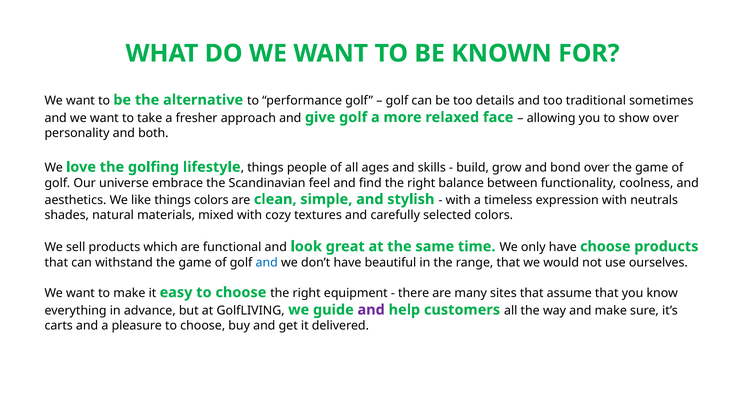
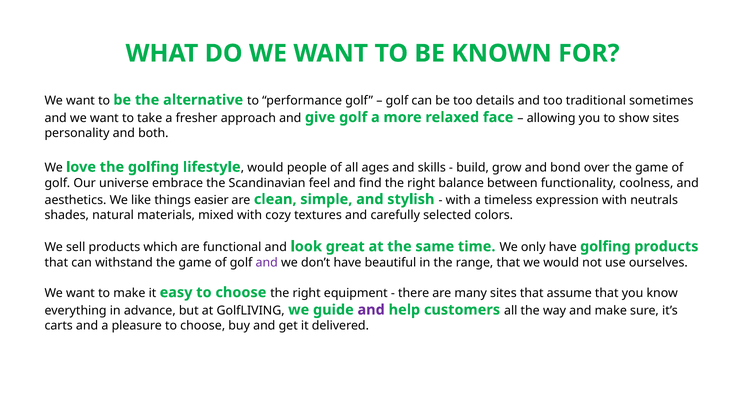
show over: over -> sites (666, 118)
lifestyle things: things -> would (265, 168)
things colors: colors -> easier (211, 200)
have choose: choose -> golfing (605, 247)
and colour: blue -> purple (267, 263)
